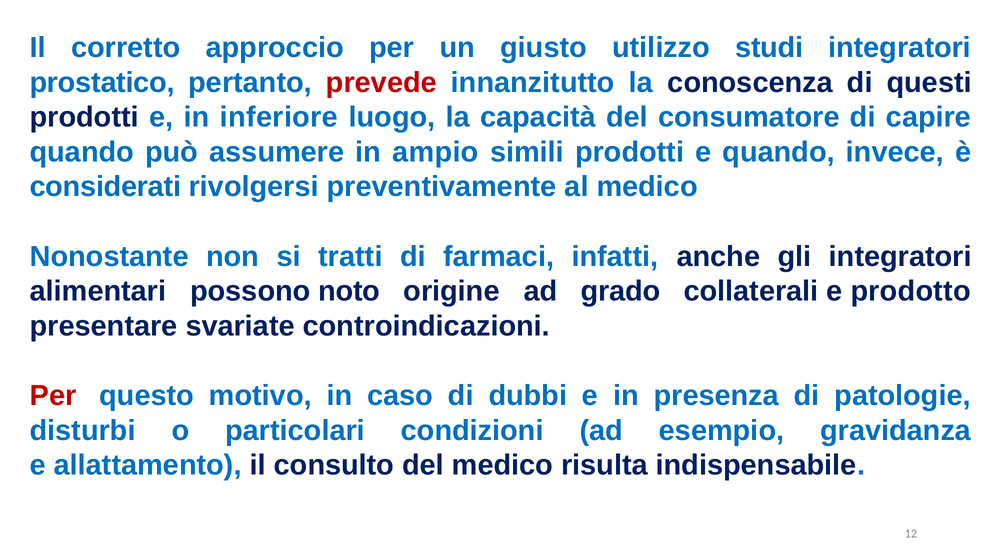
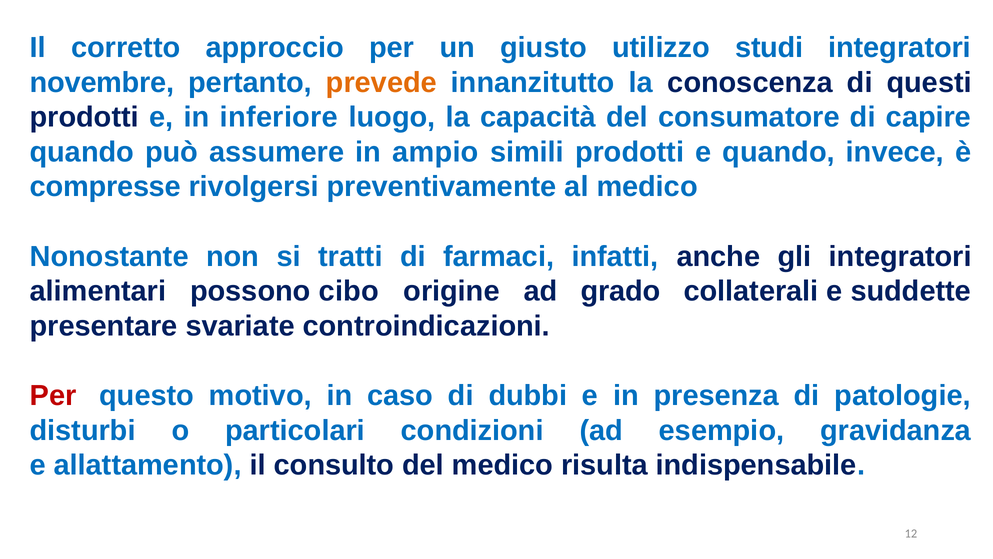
prostatico: prostatico -> novembre (102, 82)
prevede colour: red -> orange (381, 82)
considerati: considerati -> compresse (105, 187)
noto: noto -> cibo (349, 291)
prodotto: prodotto -> suddette (911, 291)
